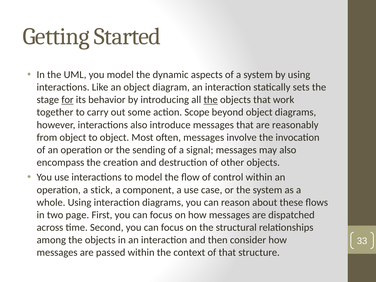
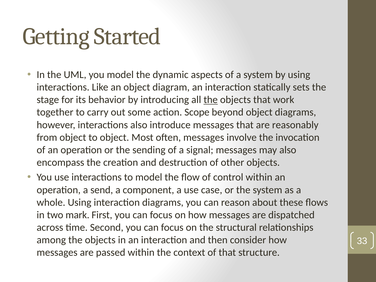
for underline: present -> none (67, 100)
stick: stick -> send (102, 190)
page: page -> mark (78, 215)
